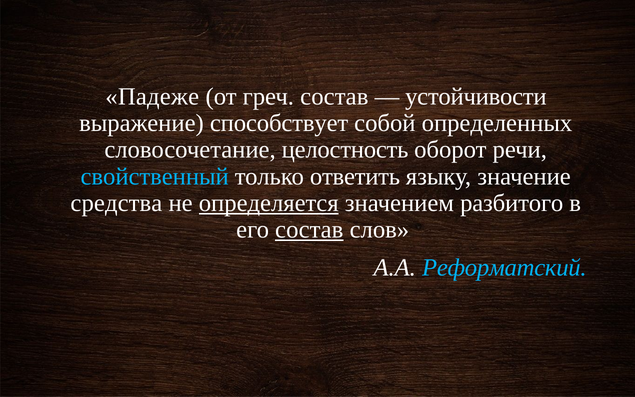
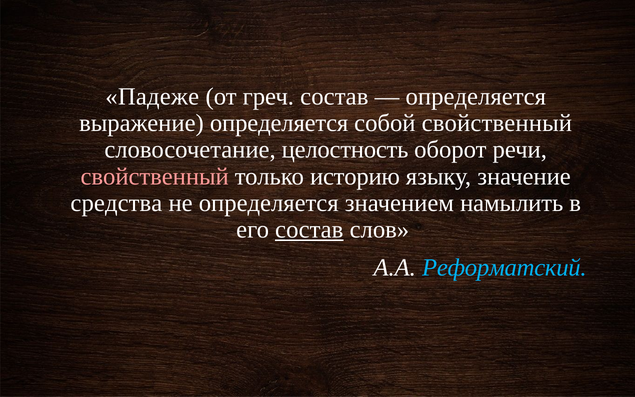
устойчивости: устойчивости -> определяется (476, 97)
выражение способствует: способствует -> определяется (279, 123)
собой определенных: определенных -> свойственный (497, 123)
свойственный colour: light blue -> pink (155, 176)
ответить: ответить -> историю (355, 176)
определяется underline: present -> none (269, 203)
разбитого: разбитого -> намылить (512, 203)
